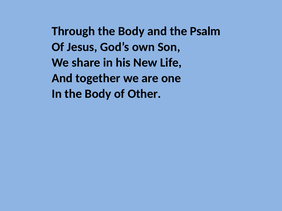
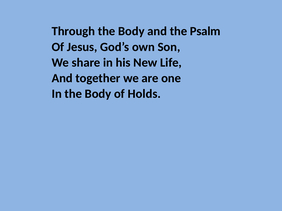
Other: Other -> Holds (144, 94)
